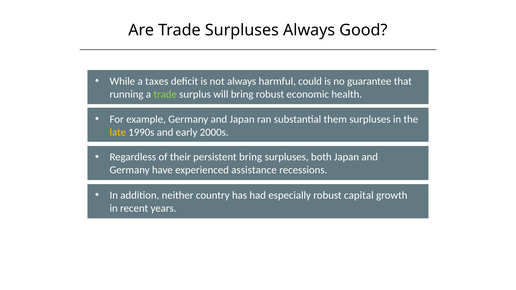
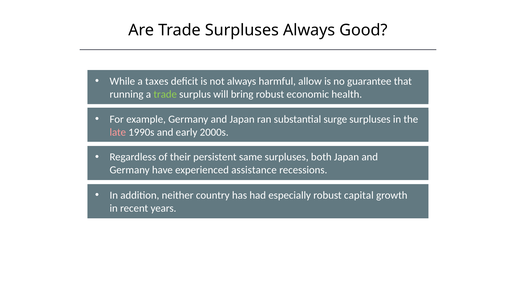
could: could -> allow (310, 81)
them: them -> surge (335, 119)
late colour: yellow -> pink (118, 132)
persistent bring: bring -> same (251, 157)
